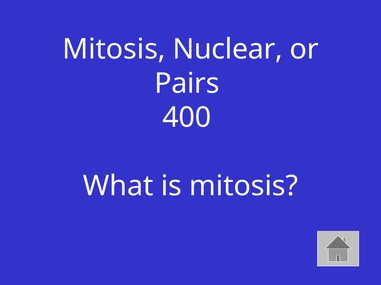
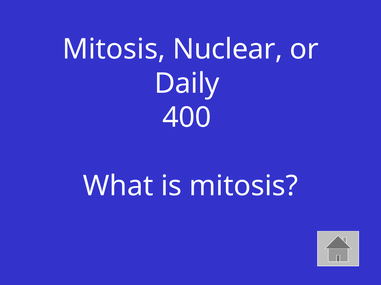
Pairs: Pairs -> Daily (187, 84)
